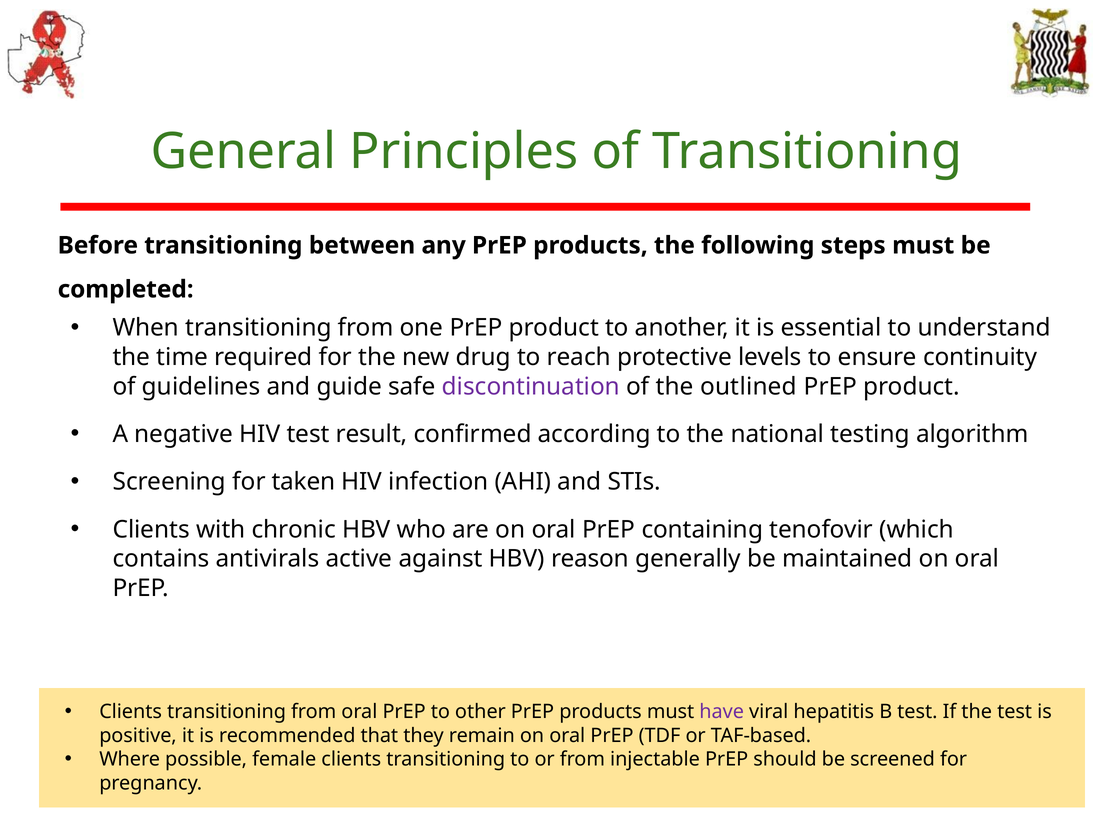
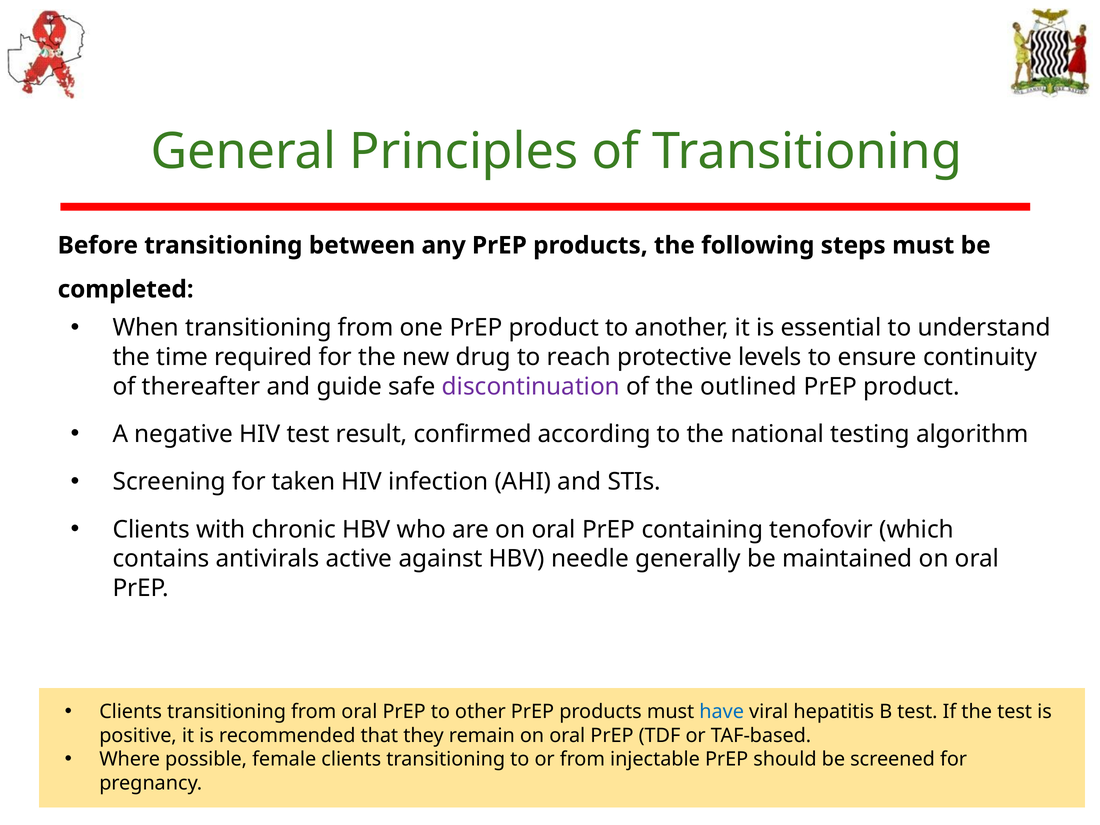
guidelines: guidelines -> thereafter (201, 387)
reason: reason -> needle (590, 559)
have colour: purple -> blue (722, 712)
